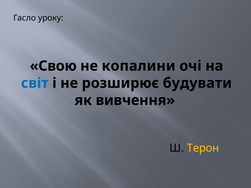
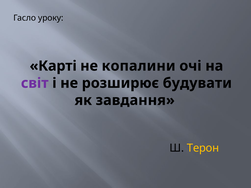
Свою: Свою -> Карті (53, 66)
світ colour: blue -> purple (35, 83)
вивчення: вивчення -> завдання (135, 100)
